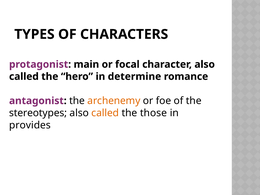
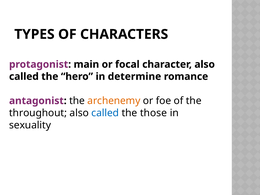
stereotypes: stereotypes -> throughout (38, 113)
called colour: orange -> blue (105, 113)
provides: provides -> sexuality (30, 125)
